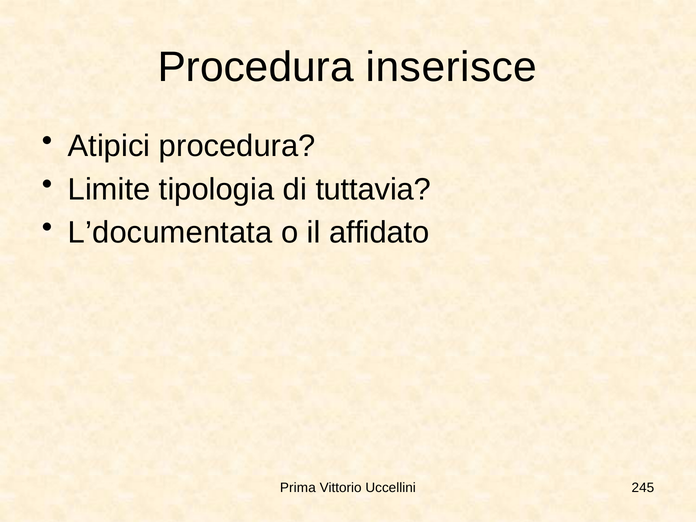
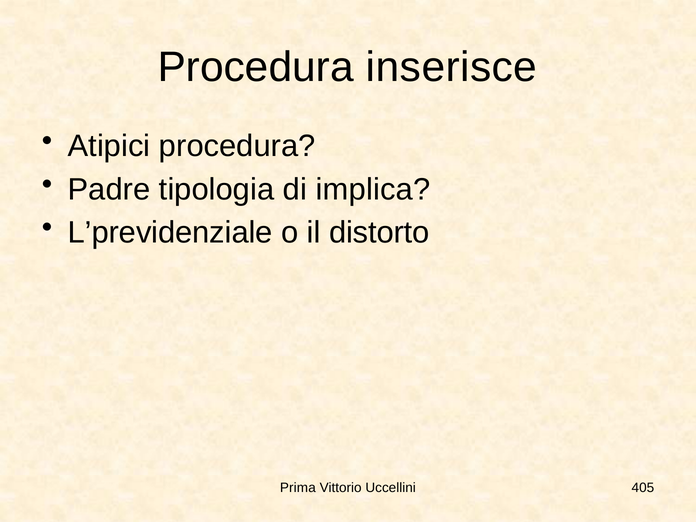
Limite: Limite -> Padre (109, 189)
tuttavia: tuttavia -> implica (373, 189)
L’documentata: L’documentata -> L’previdenziale (170, 233)
affidato: affidato -> distorto (379, 233)
245: 245 -> 405 (643, 488)
